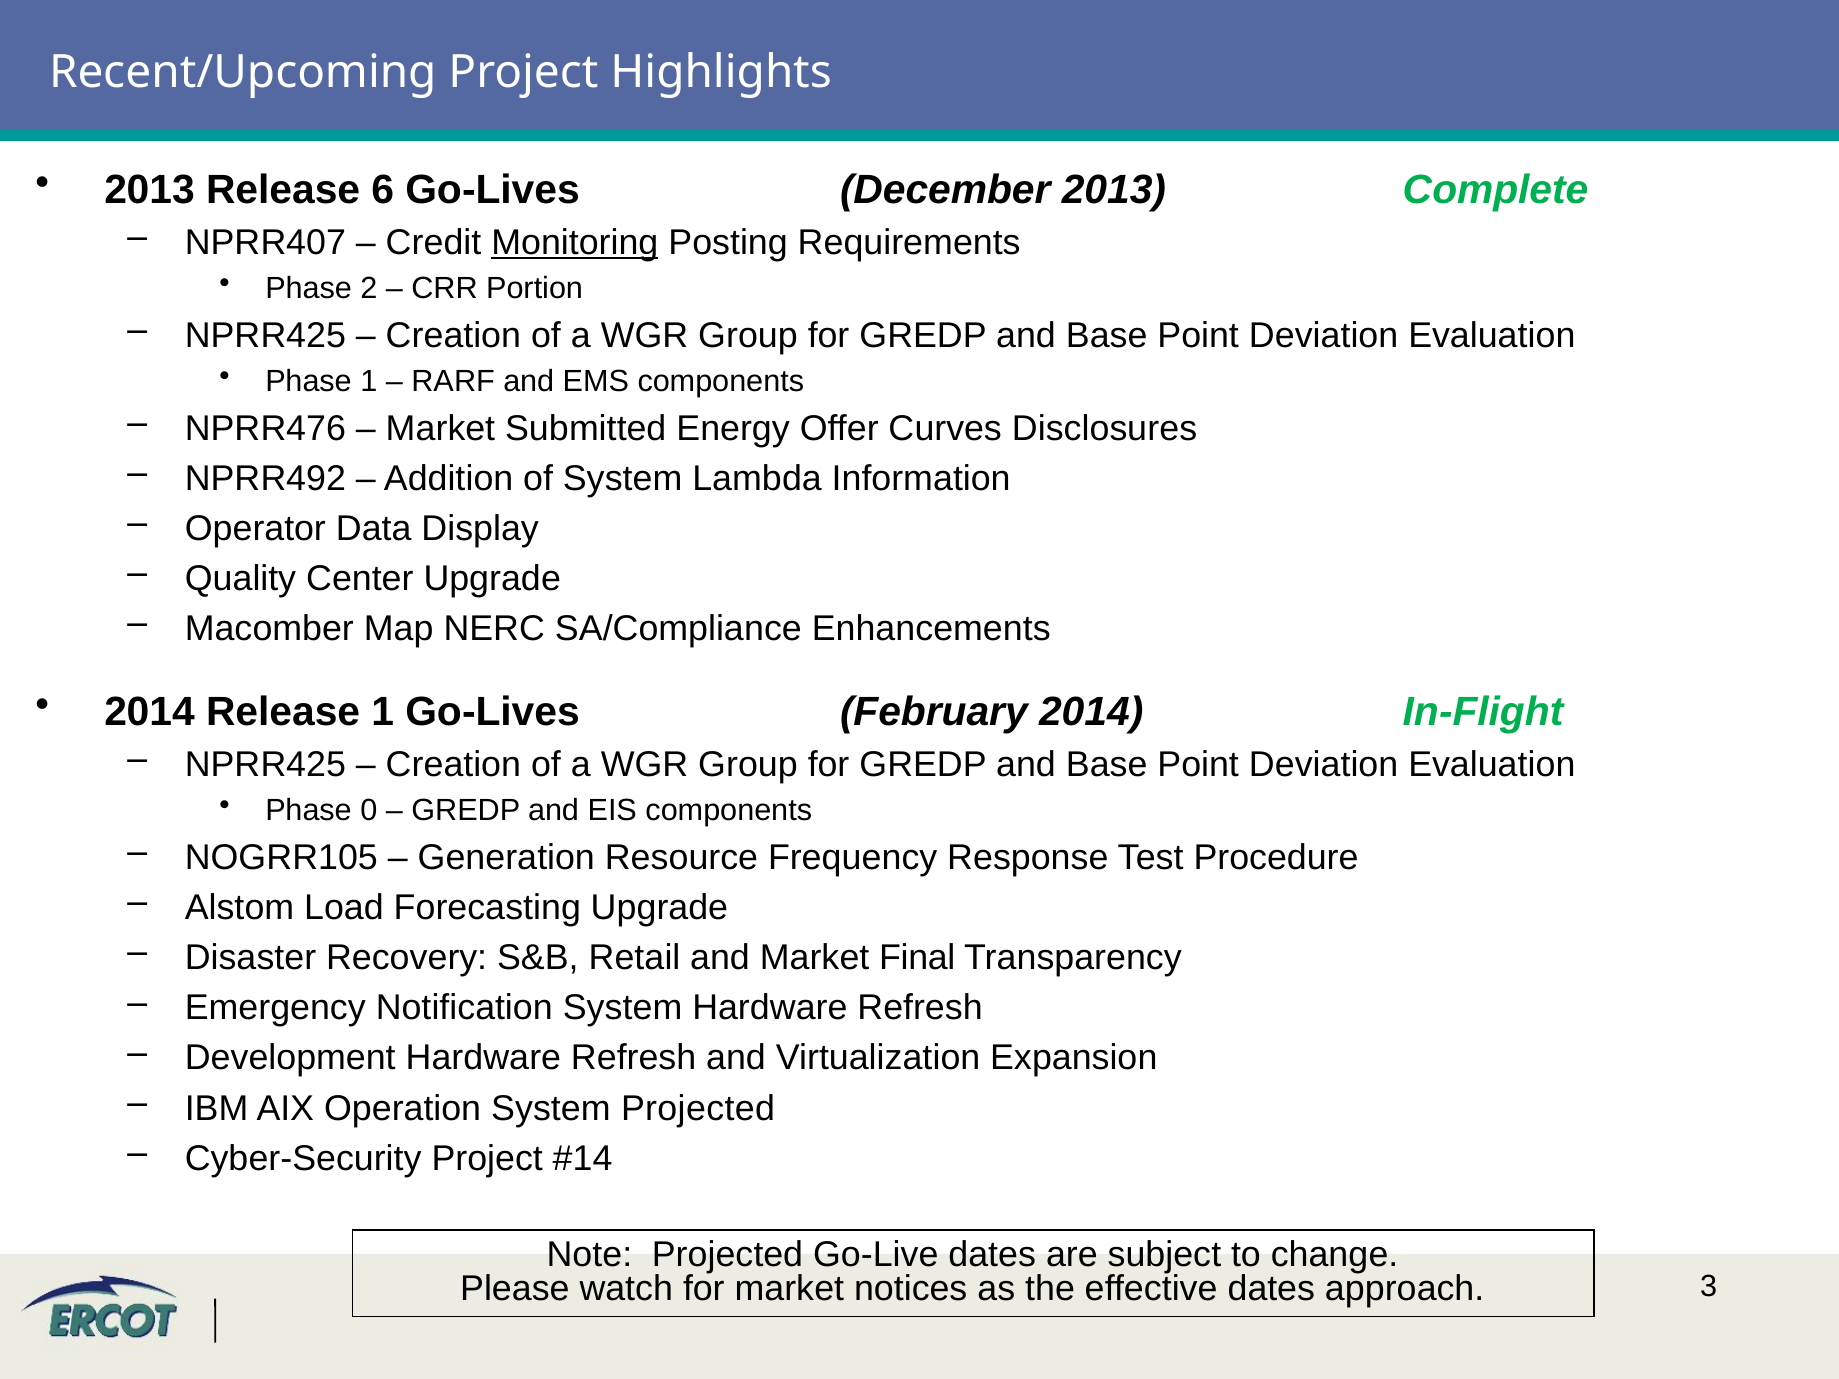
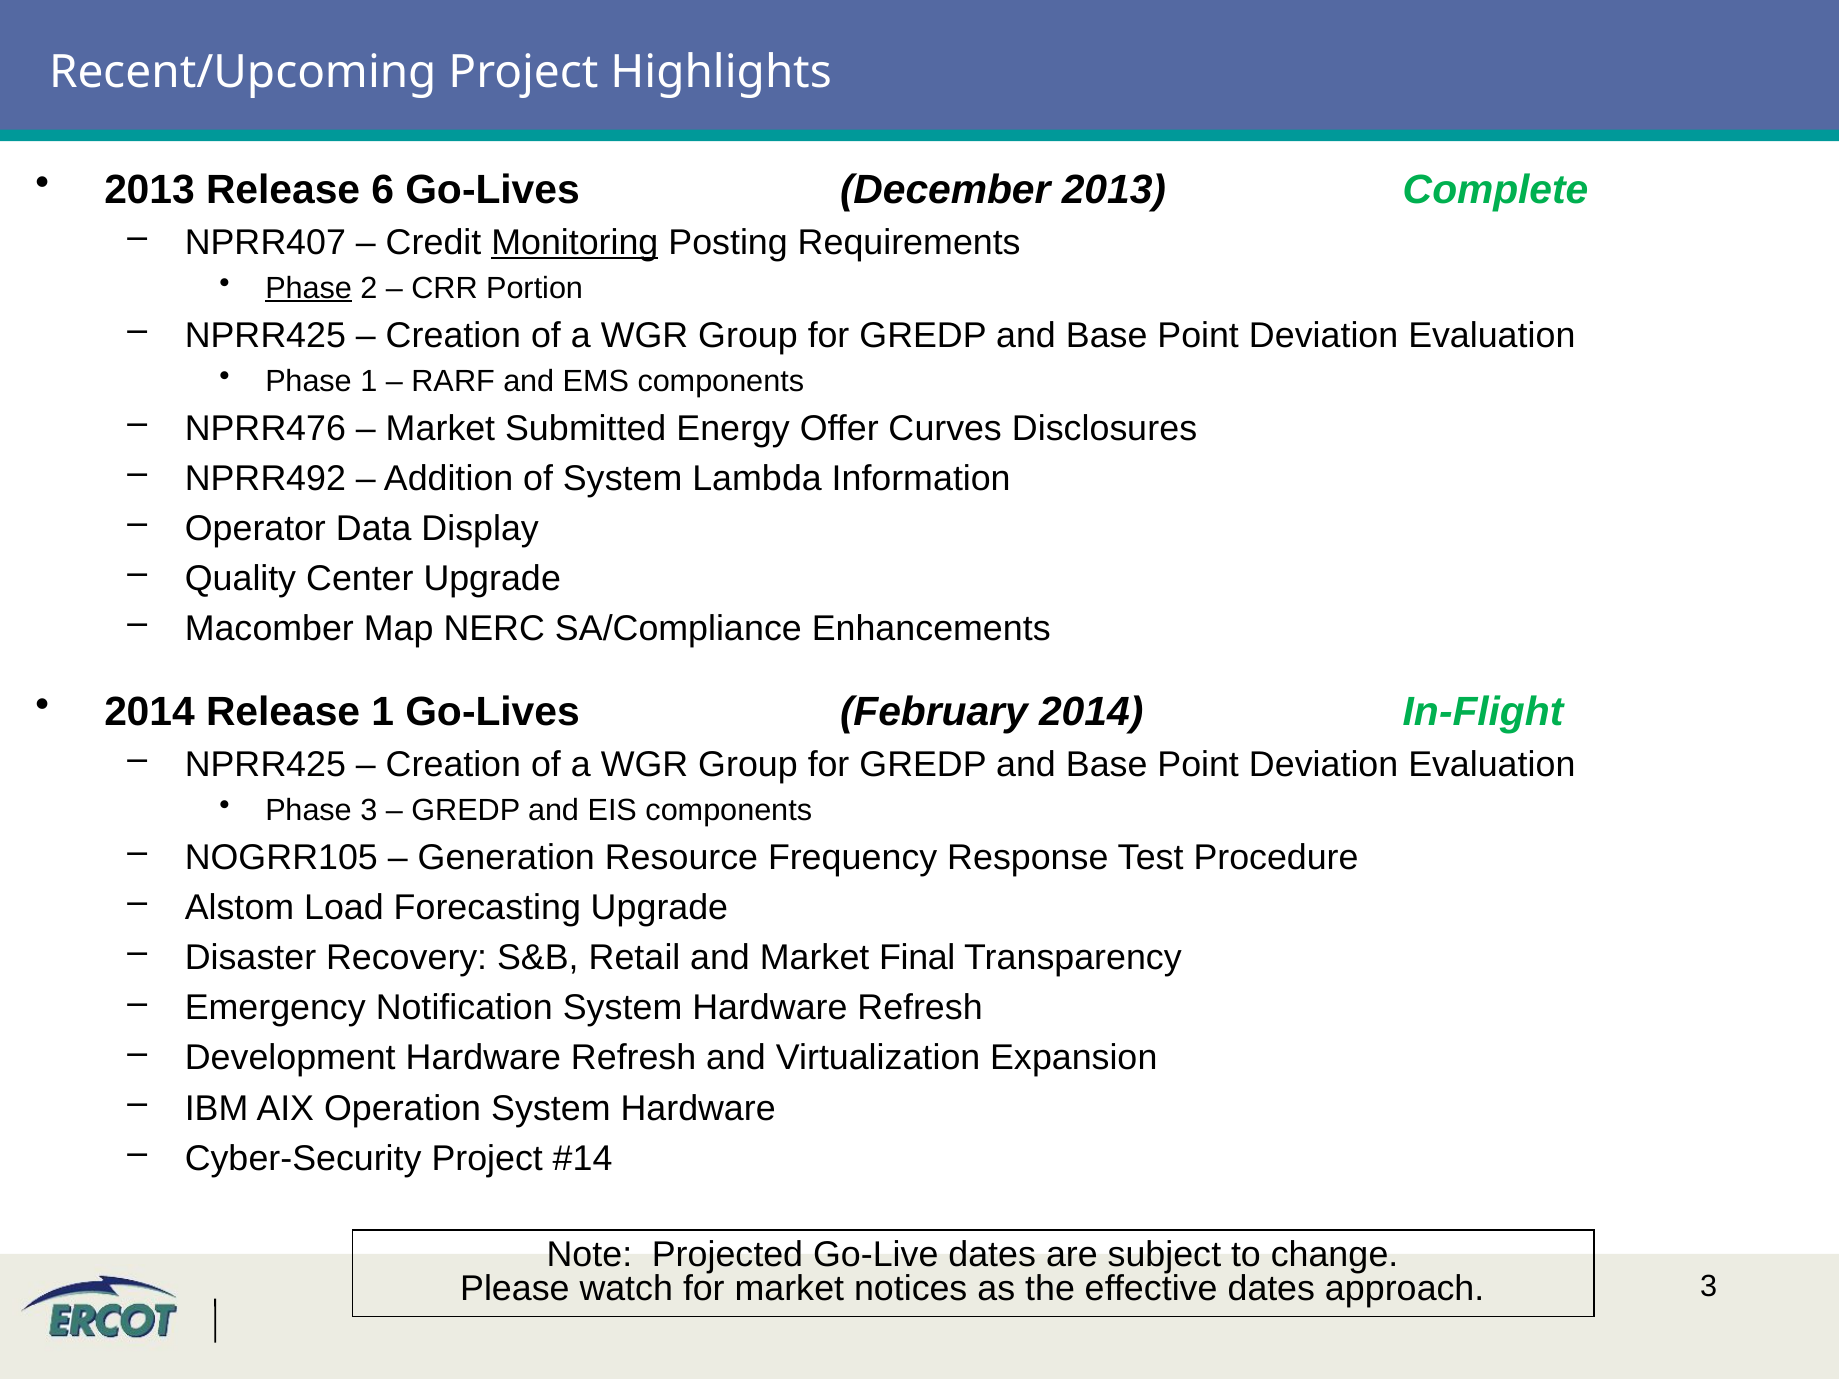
Phase underline: none -> present (309, 288)
Phase 0: 0 -> 3 (369, 811)
Operation System Projected: Projected -> Hardware (698, 1108)
